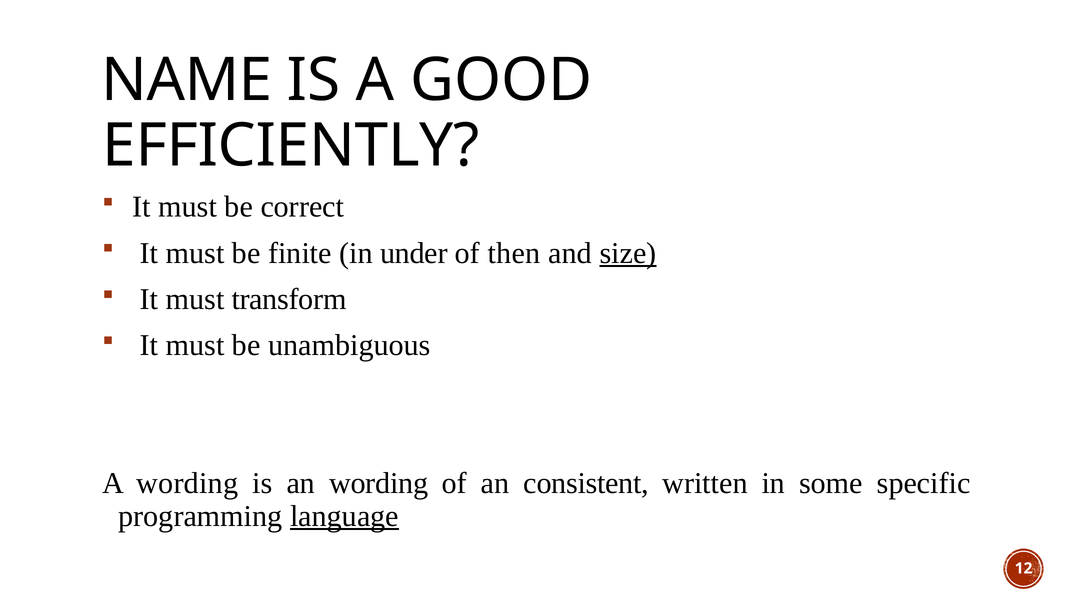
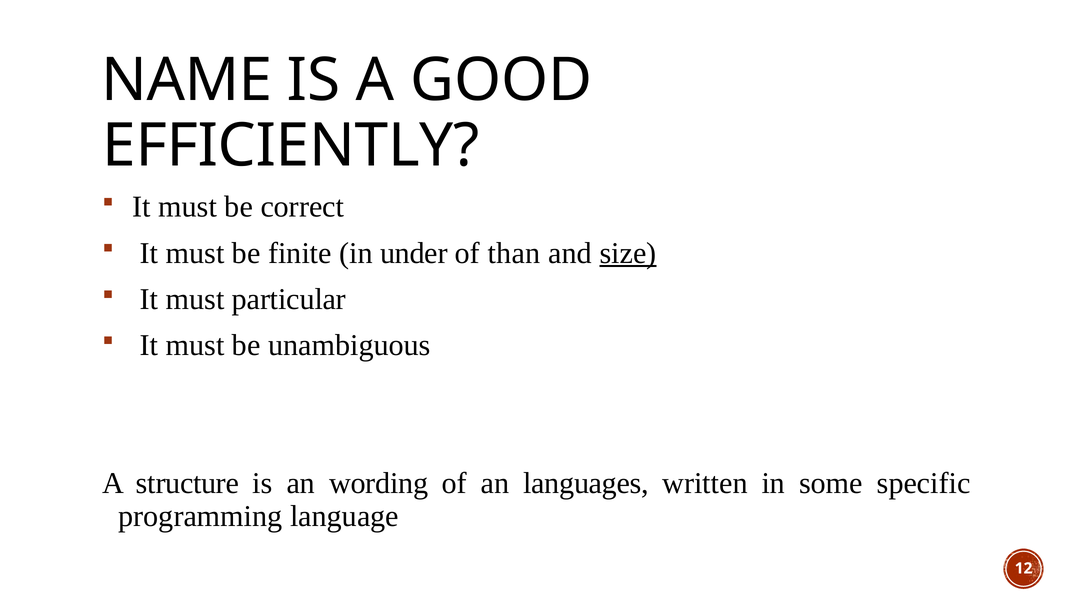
then: then -> than (514, 253)
transform: transform -> particular (289, 299)
A wording: wording -> structure (188, 483)
consistent: consistent -> languages (586, 483)
language underline: present -> none (344, 516)
